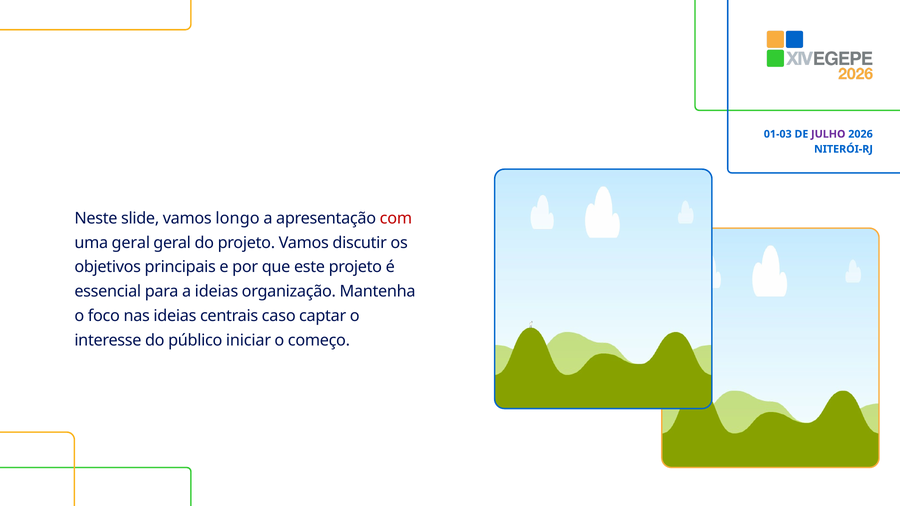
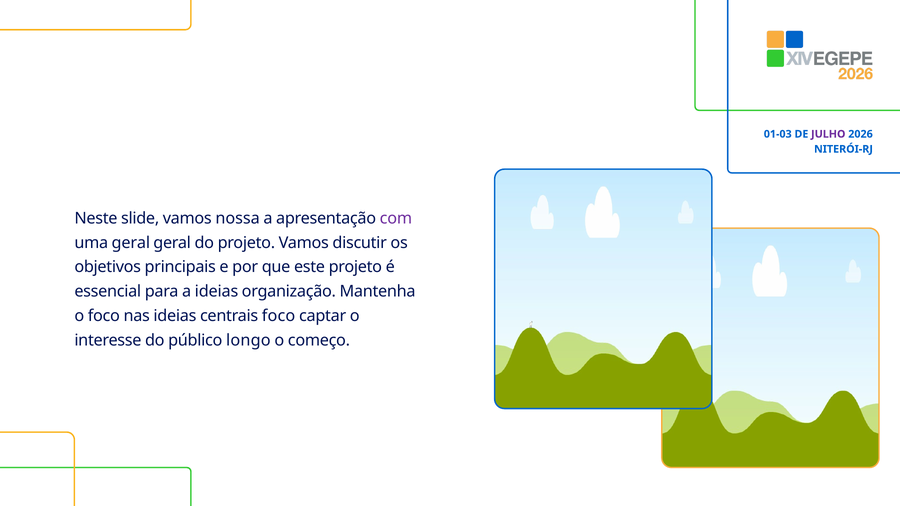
longo: longo -> nossa (238, 219)
com colour: red -> purple (396, 219)
centrais caso: caso -> foco (279, 316)
iniciar: iniciar -> longo (248, 340)
